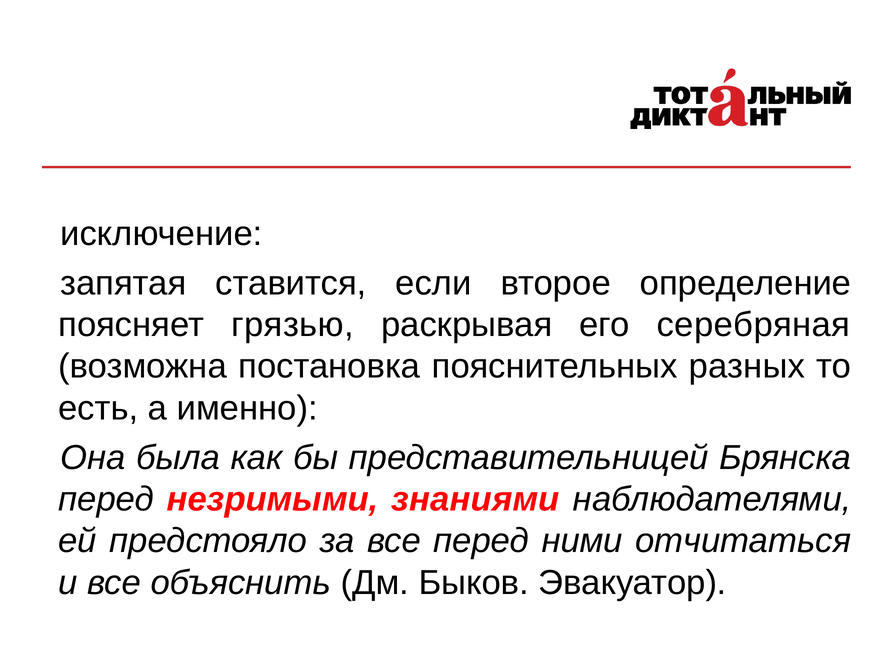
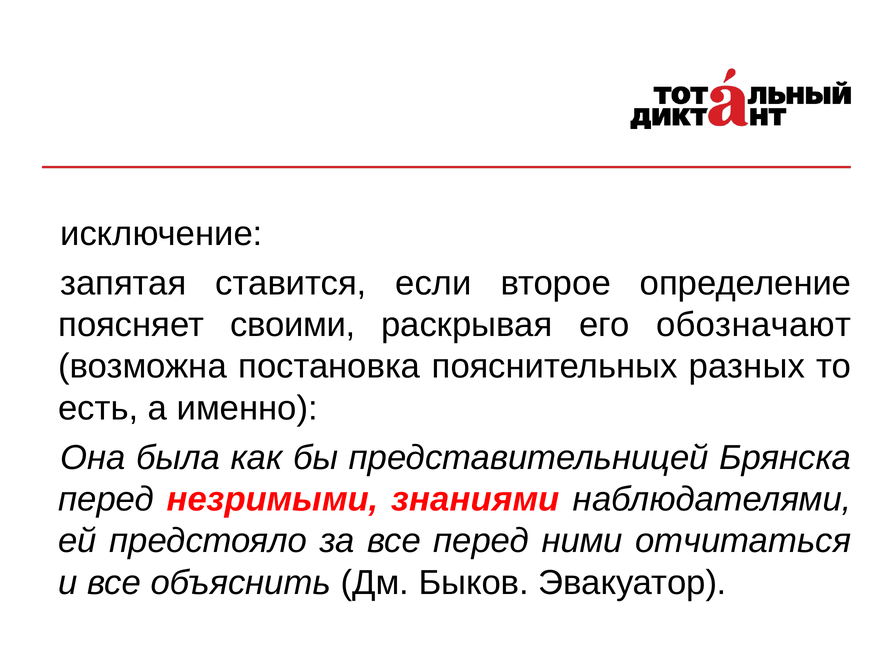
грязью: грязью -> своими (293, 325)
серебряная: серебряная -> обозначают (754, 325)
